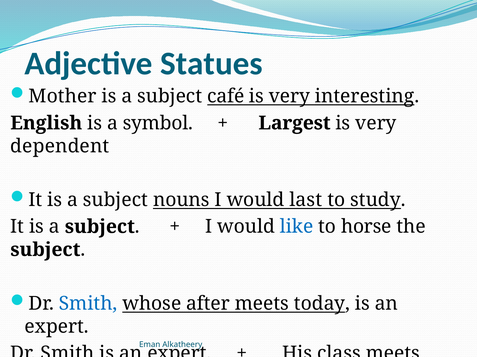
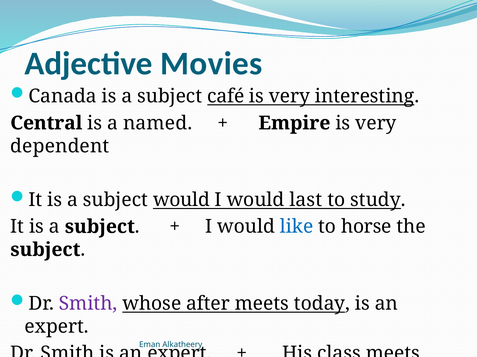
Statues: Statues -> Movies (211, 64)
Mother: Mother -> Canada (63, 96)
English: English -> Central (46, 123)
symbol: symbol -> named (158, 123)
Largest: Largest -> Empire (294, 123)
subject nouns: nouns -> would (181, 200)
Smith colour: blue -> purple (88, 304)
